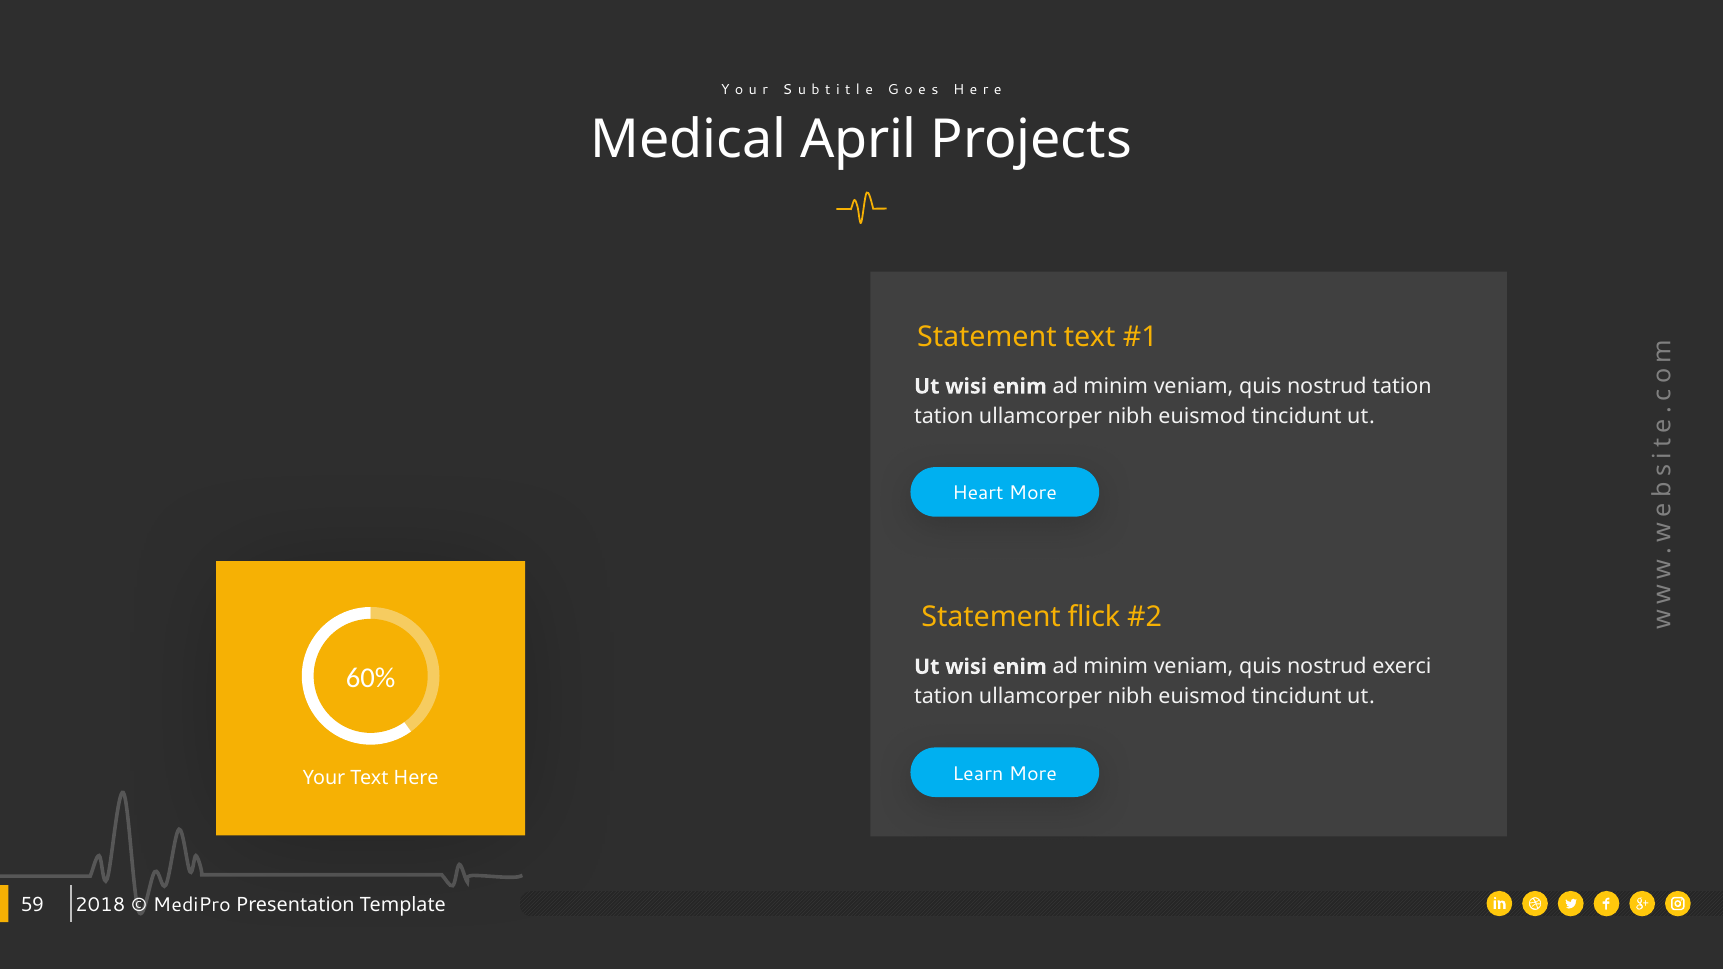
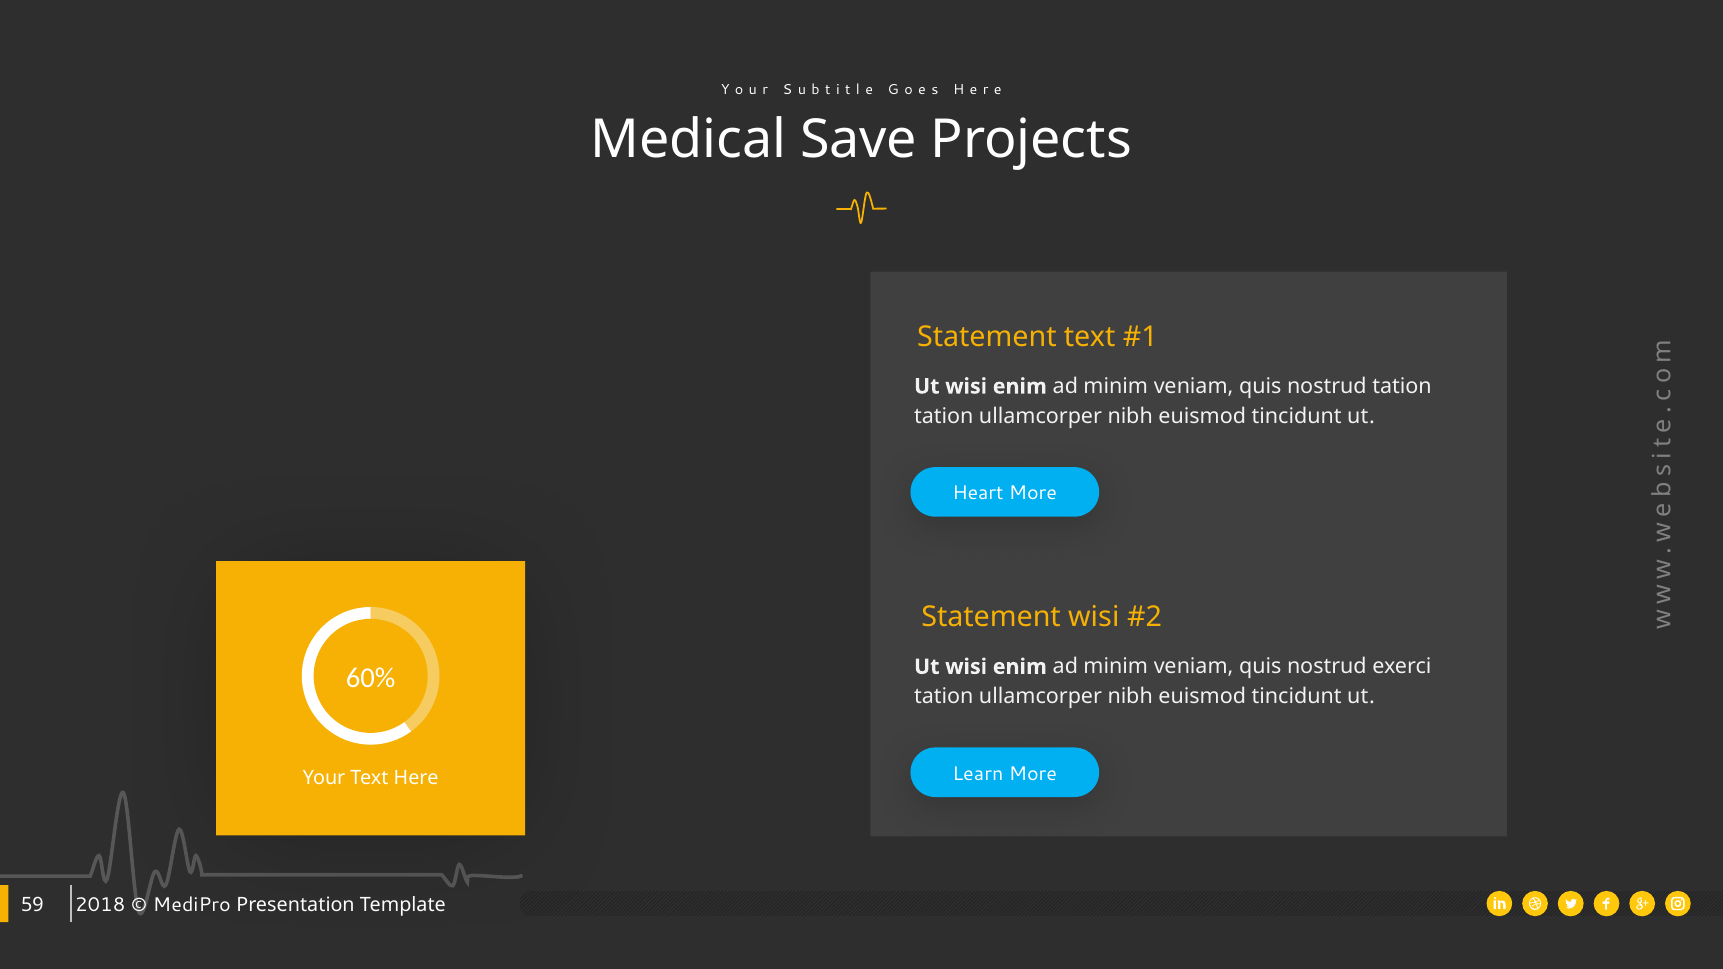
April: April -> Save (859, 140)
Statement flick: flick -> wisi (1094, 617)
